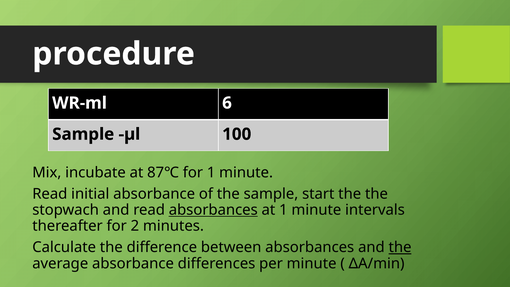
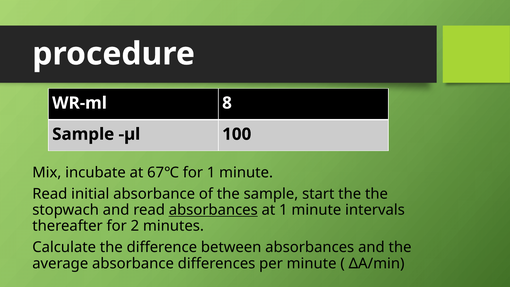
6: 6 -> 8 (227, 103)
87℃: 87℃ -> 67℃ (163, 172)
the underline: present -> none (400, 247)
